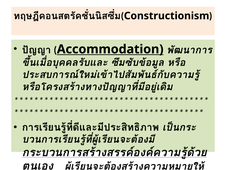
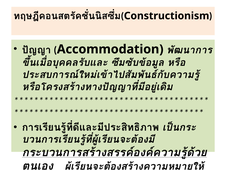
Accommodation underline: present -> none (110, 49)
